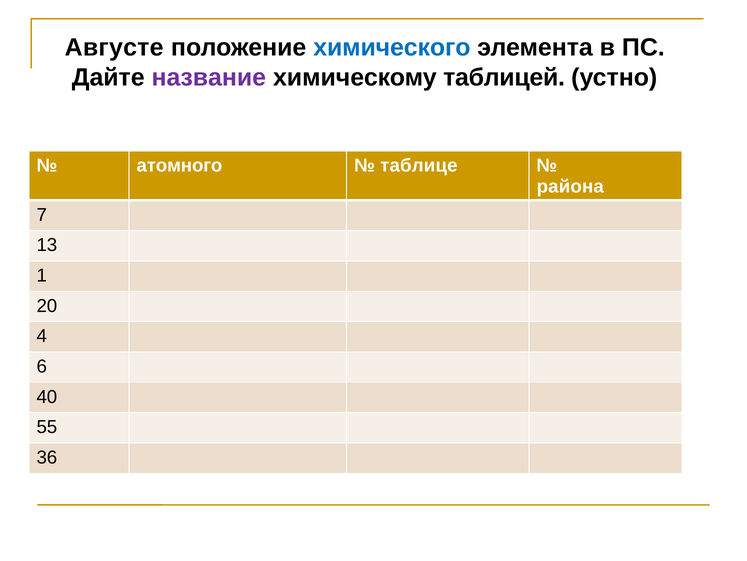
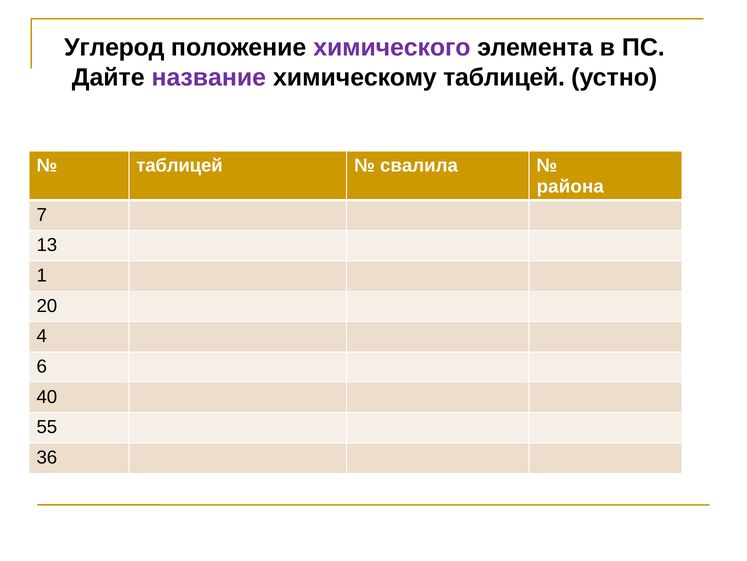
Августе: Августе -> Углерод (114, 48)
химического colour: blue -> purple (392, 48)
атомного: атомного -> таблицей (179, 165)
таблице: таблице -> свалила (419, 165)
